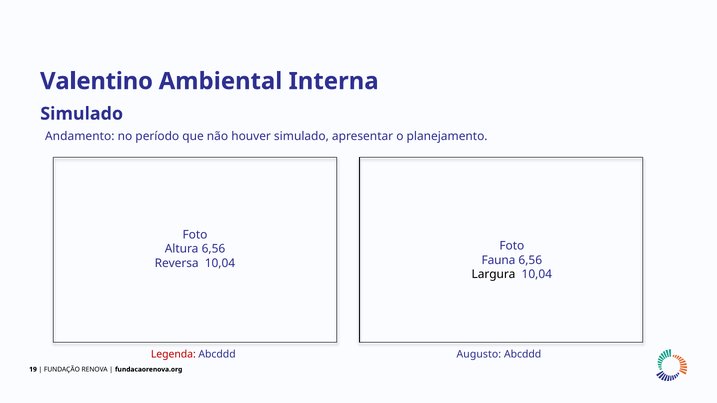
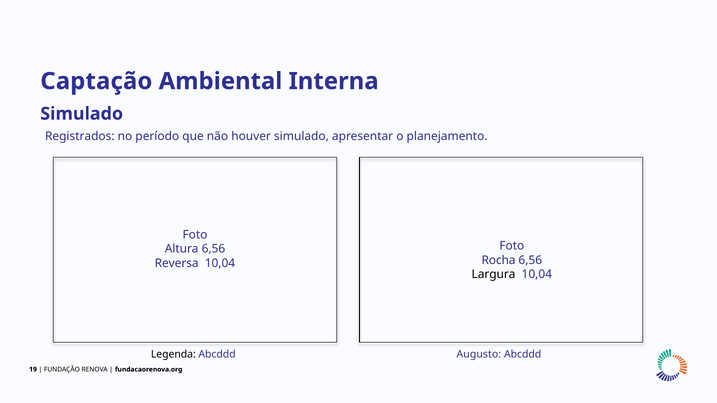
Valentino: Valentino -> Captação (96, 81)
Andamento: Andamento -> Registrados (80, 137)
Fauna: Fauna -> Rocha (499, 260)
Legenda colour: red -> black (173, 355)
